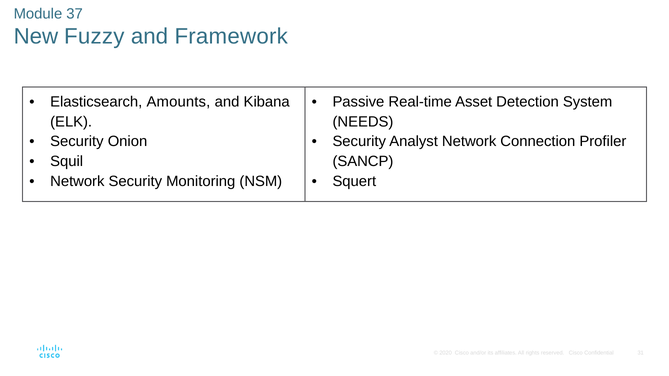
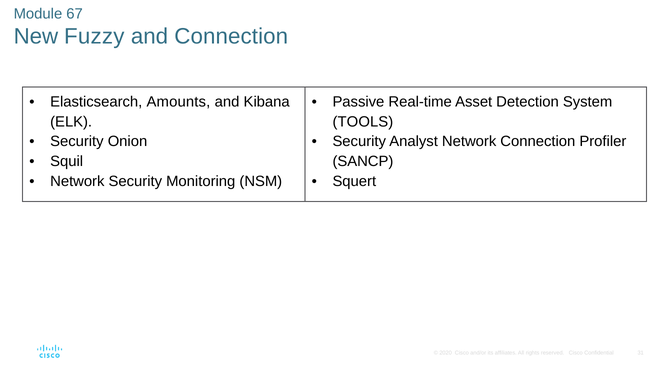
37: 37 -> 67 (75, 14)
and Framework: Framework -> Connection (231, 36)
NEEDS: NEEDS -> TOOLS (363, 122)
